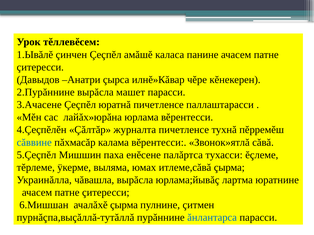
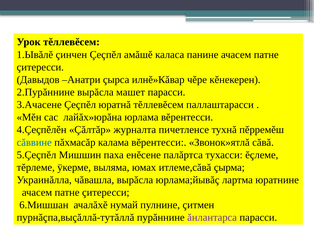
юратнă пичетленсе: пичетленсе -> тĕллевĕсем (159, 105)
ачалăхĕ çырма: çырма -> нумай (124, 205)
ăнлантарса colour: blue -> purple (212, 218)
